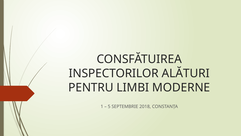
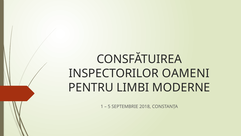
ALĂTURI: ALĂTURI -> OAMENI (186, 73)
